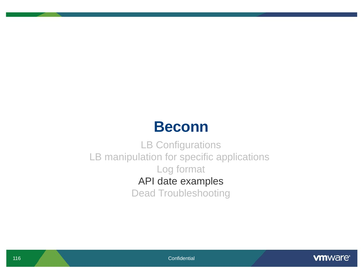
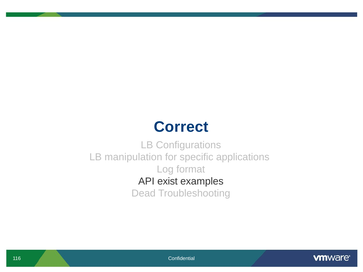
Beconn: Beconn -> Correct (181, 127)
date: date -> exist (167, 181)
